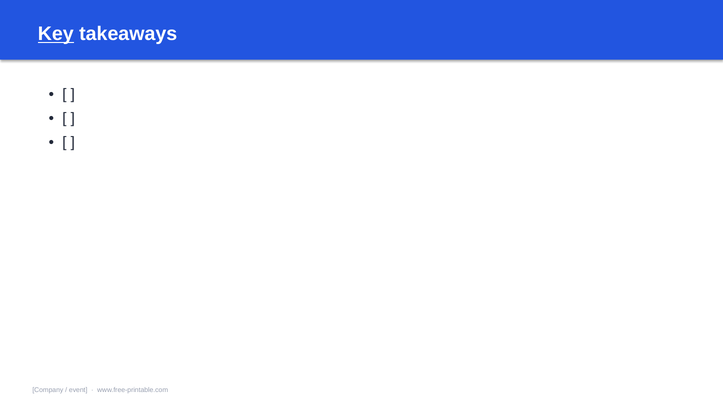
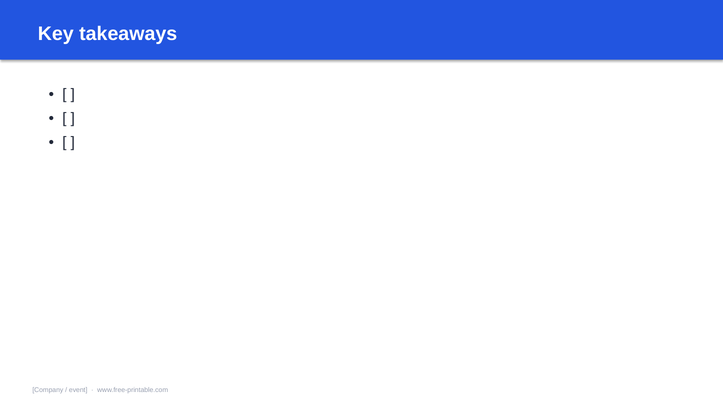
Key underline: present -> none (56, 34)
